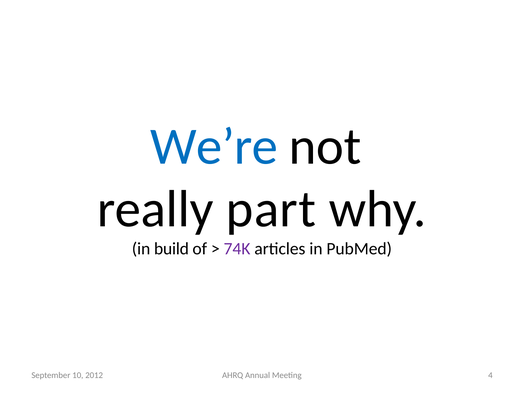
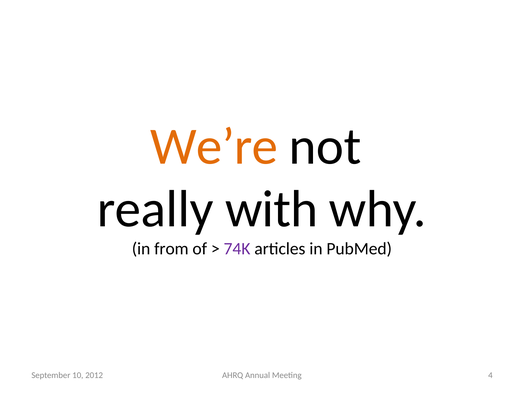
We’re colour: blue -> orange (214, 146)
part: part -> with (271, 209)
build: build -> from (171, 249)
